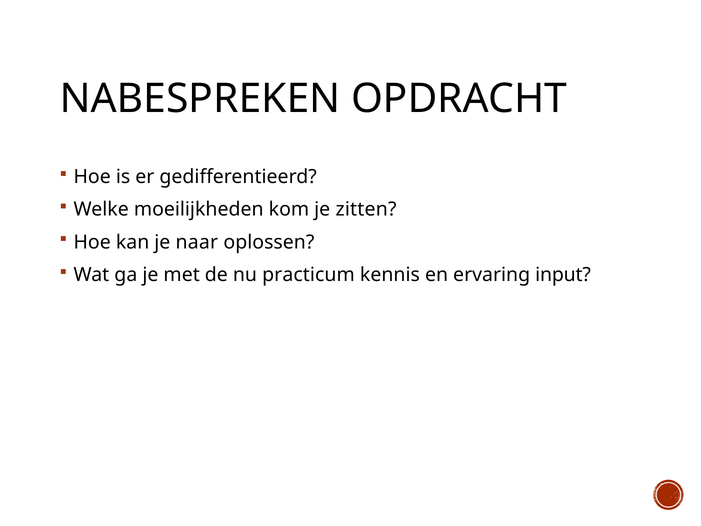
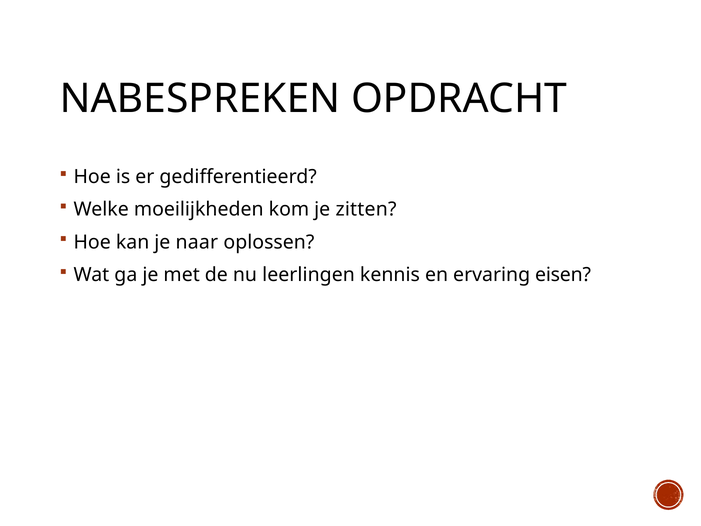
practicum: practicum -> leerlingen (309, 275)
input: input -> eisen (563, 275)
